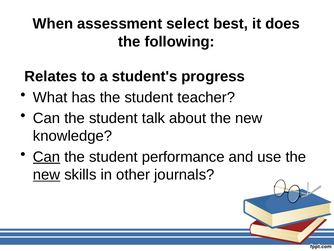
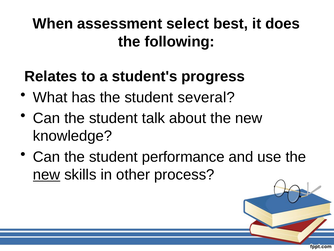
teacher: teacher -> several (206, 97)
Can underline: present -> none (47, 157)
journals: journals -> process (184, 174)
